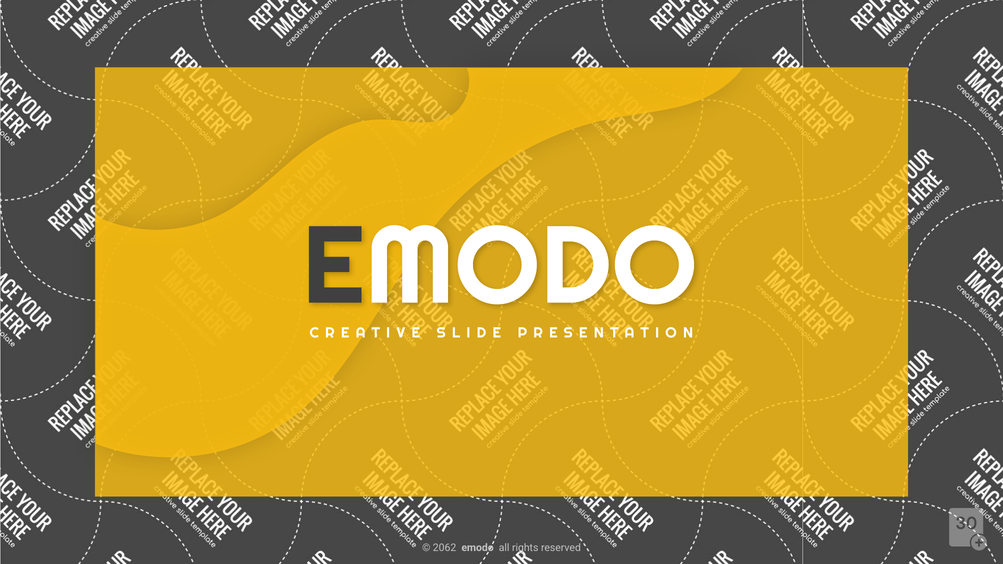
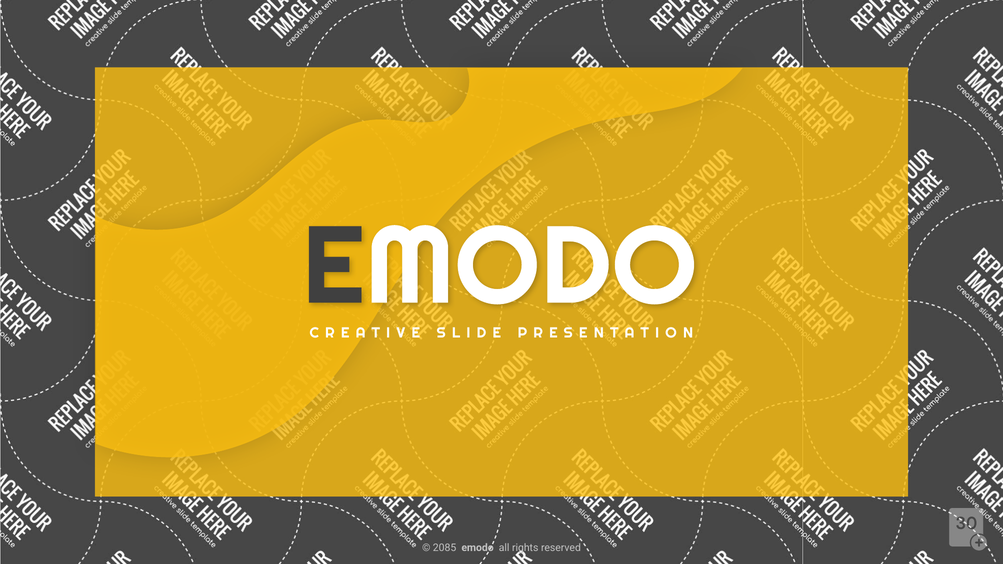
2062: 2062 -> 2085 (445, 548)
